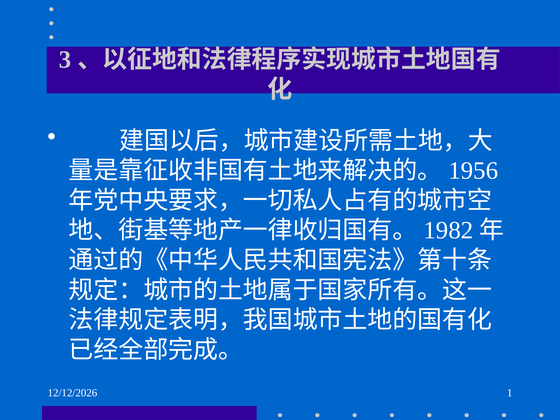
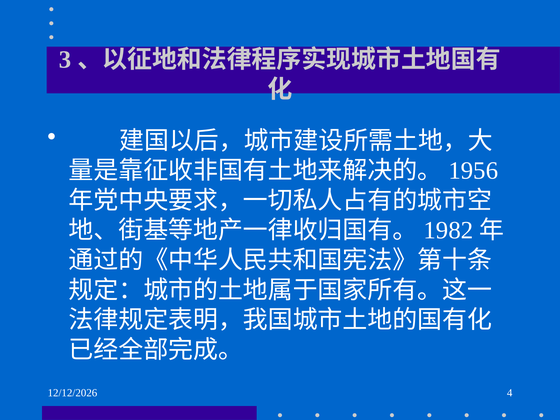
1: 1 -> 4 (510, 393)
